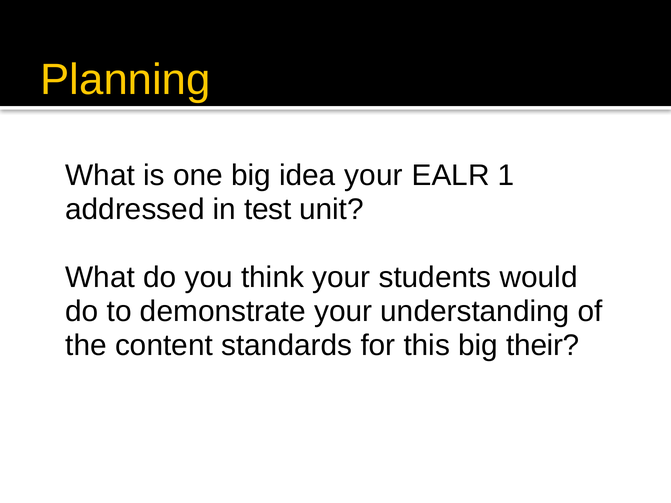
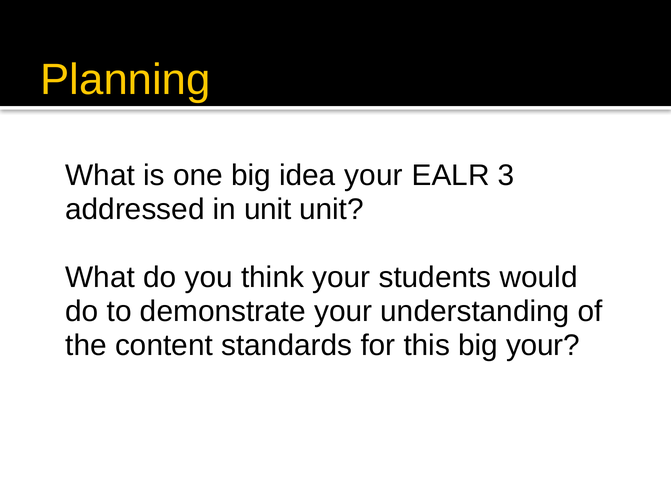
1: 1 -> 3 (506, 176)
in test: test -> unit (268, 210)
big their: their -> your (543, 345)
